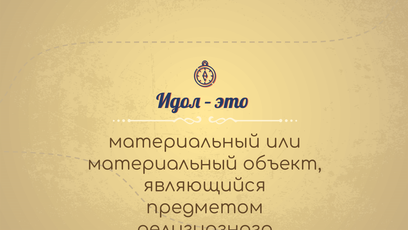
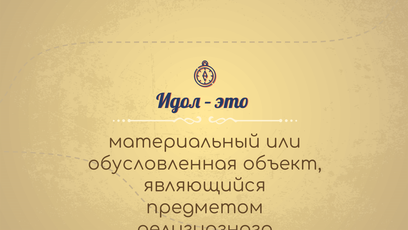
материальный: материальный -> обусловленная (163, 163)
